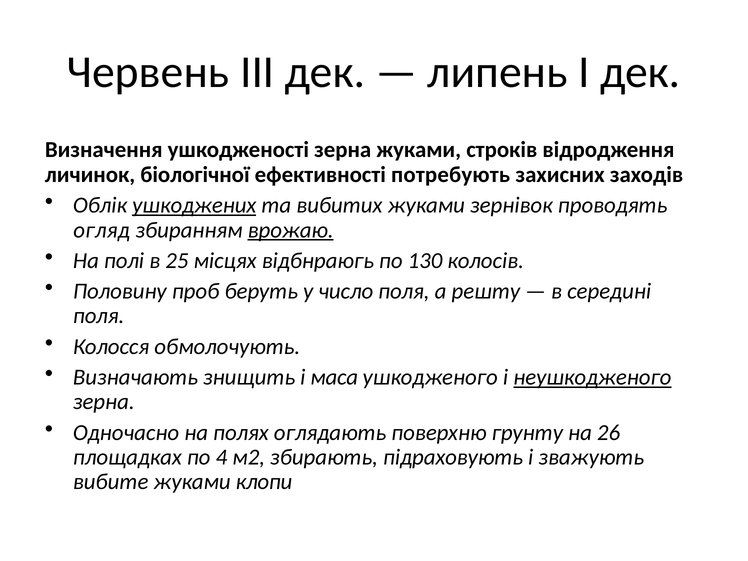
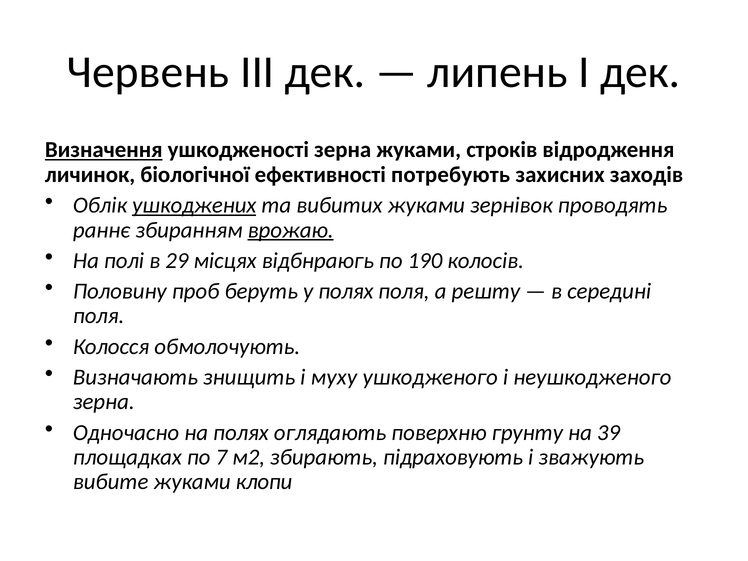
Визначення underline: none -> present (104, 150)
огляд: огляд -> раннє (102, 230)
25: 25 -> 29 (177, 261)
130: 130 -> 190 (425, 261)
у число: число -> полях (346, 291)
маса: маса -> муху (334, 377)
неушкодженого underline: present -> none (592, 377)
26: 26 -> 39 (609, 433)
4: 4 -> 7 (221, 457)
